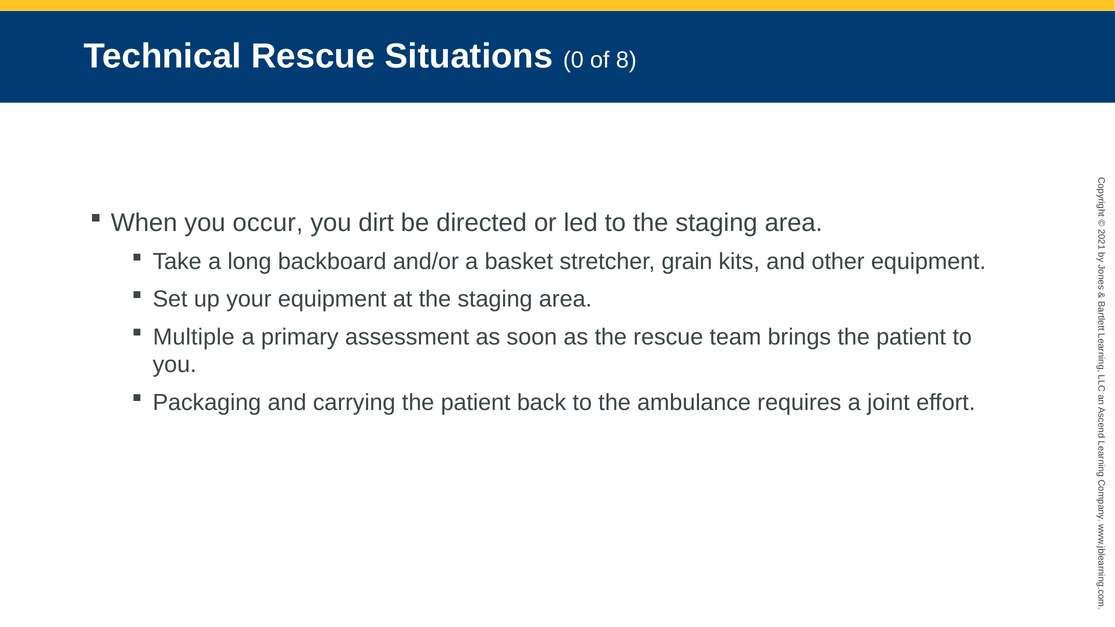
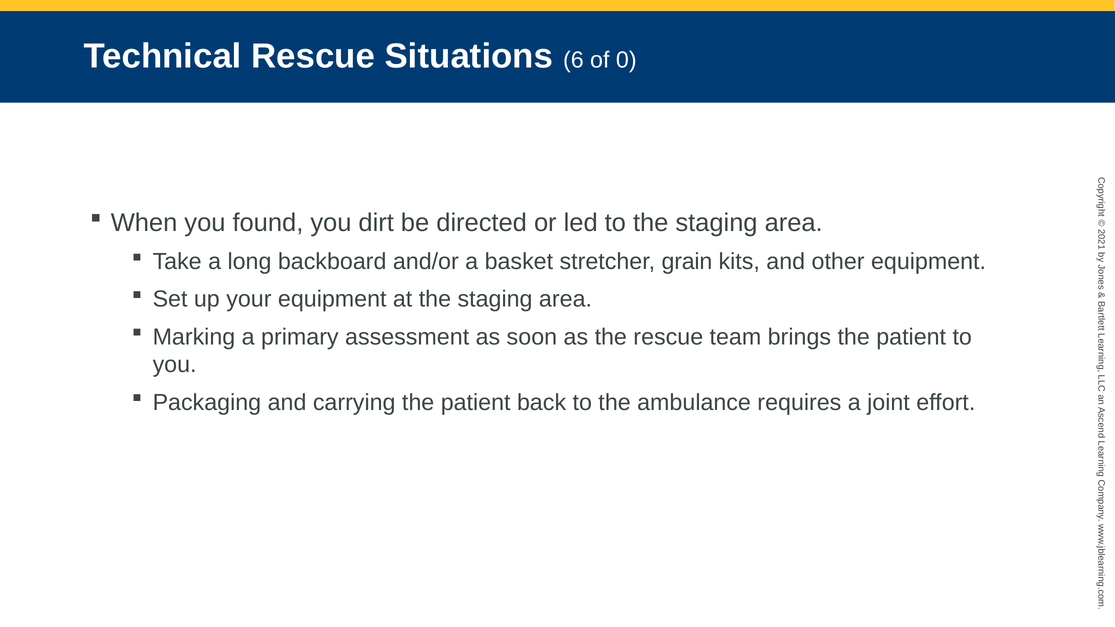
Situations 0: 0 -> 6 (573, 60)
of 8: 8 -> 0 (626, 60)
occur: occur -> found (268, 223)
Multiple: Multiple -> Marking (194, 337)
